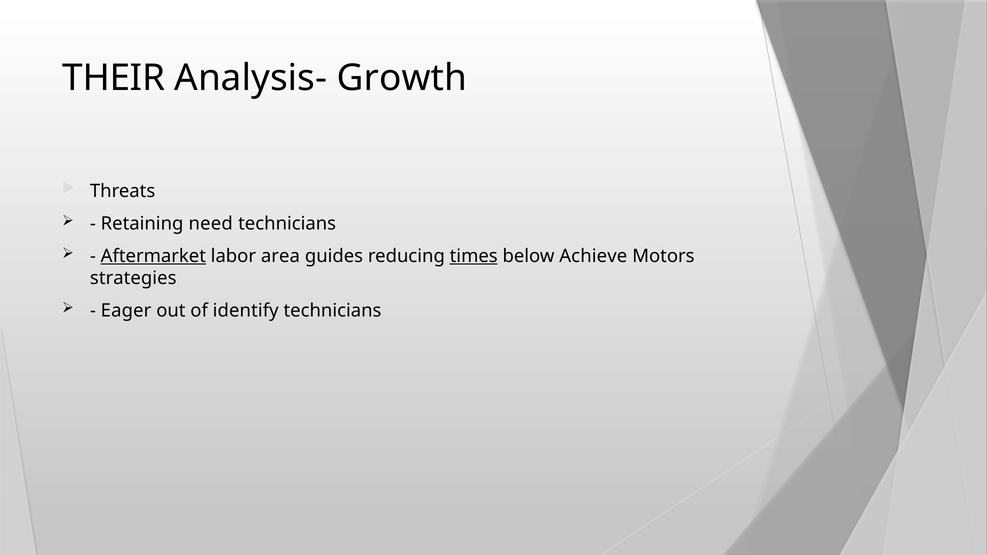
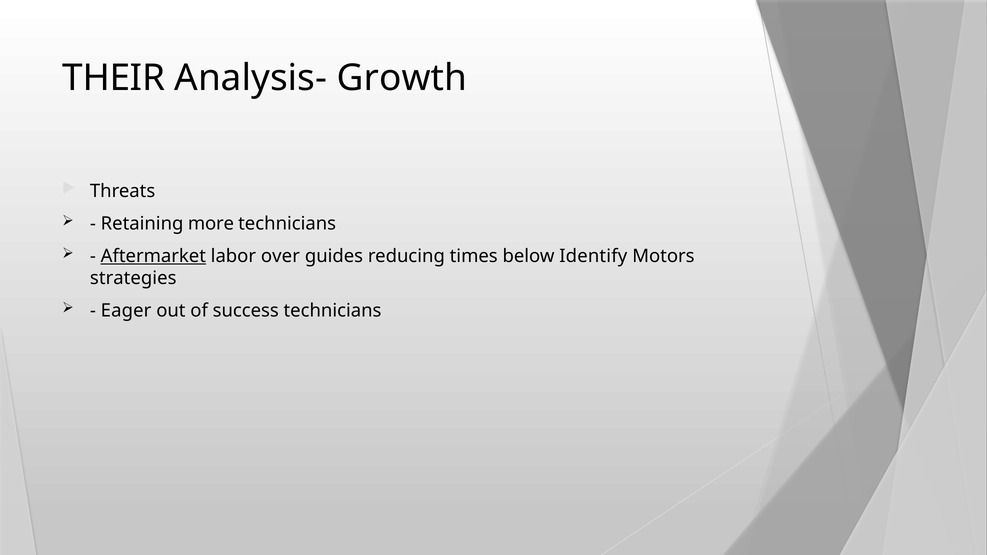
need: need -> more (211, 224)
area: area -> over (280, 256)
times underline: present -> none (474, 256)
Achieve: Achieve -> Identify (593, 256)
identify: identify -> success (246, 311)
